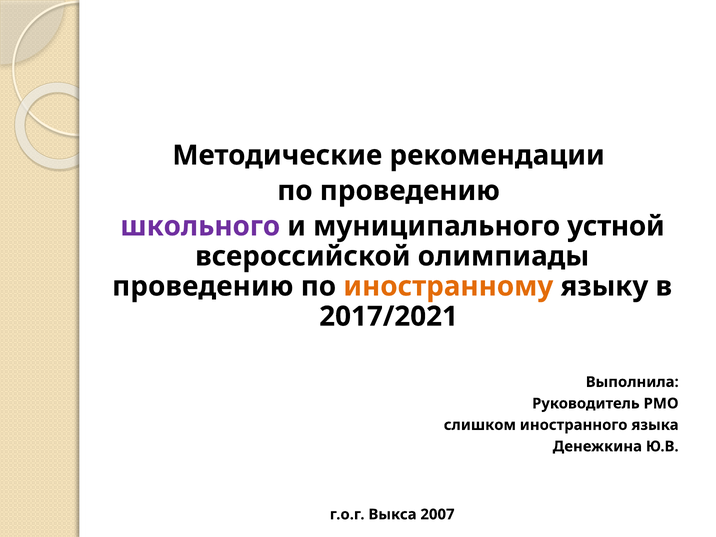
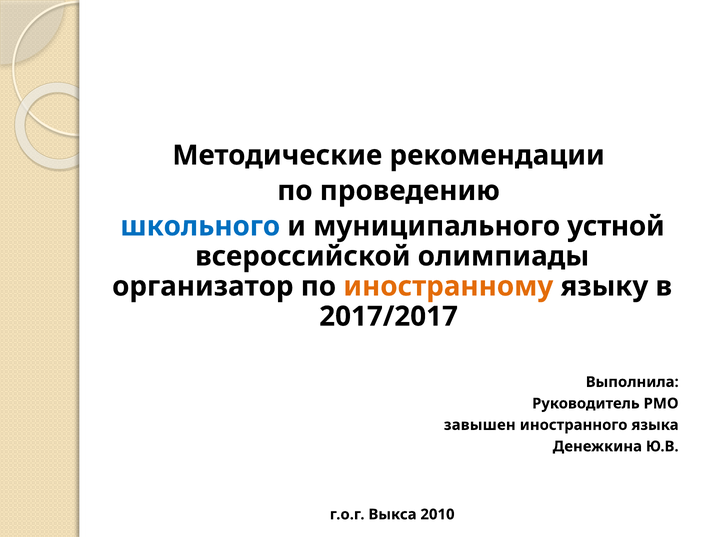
школьного colour: purple -> blue (200, 226)
проведению: проведению -> организатор (203, 286)
2017/2021: 2017/2021 -> 2017/2017 (389, 316)
слишком: слишком -> завышен (480, 425)
2007: 2007 -> 2010 (437, 514)
